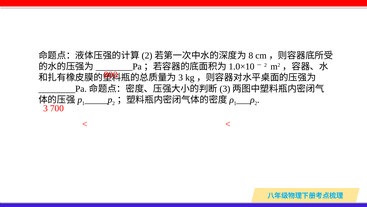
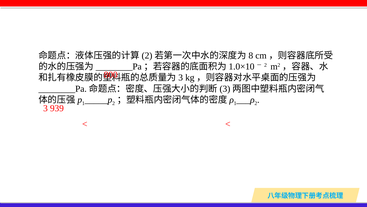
700: 700 -> 939 (57, 108)
